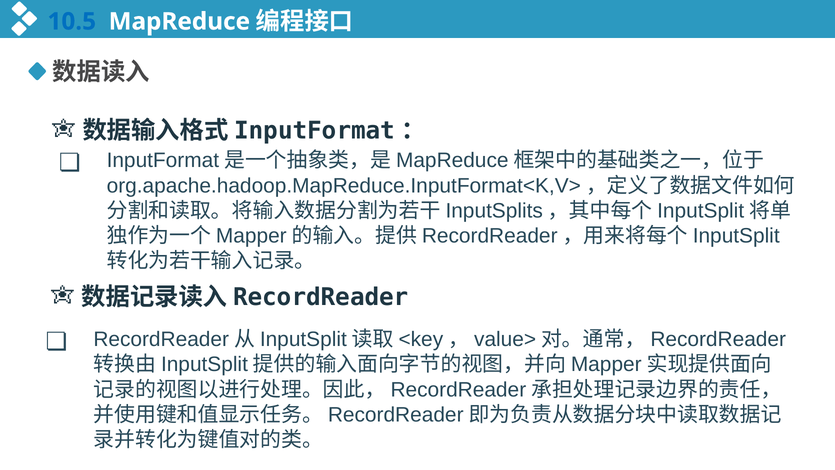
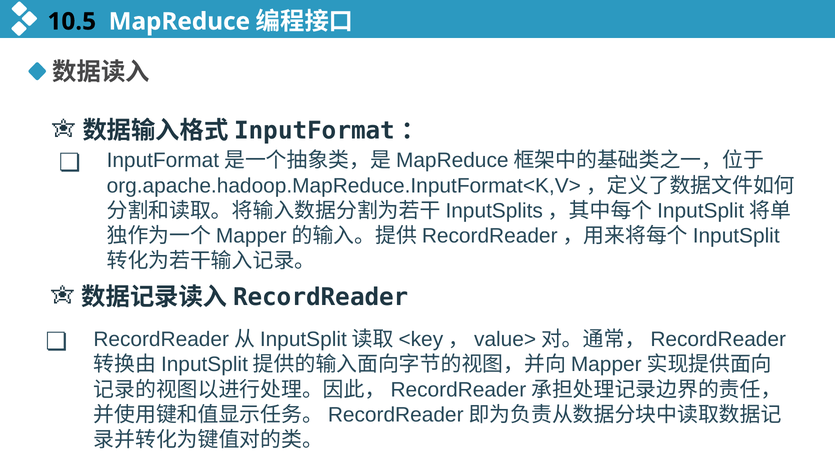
10.5 colour: blue -> black (72, 22)
